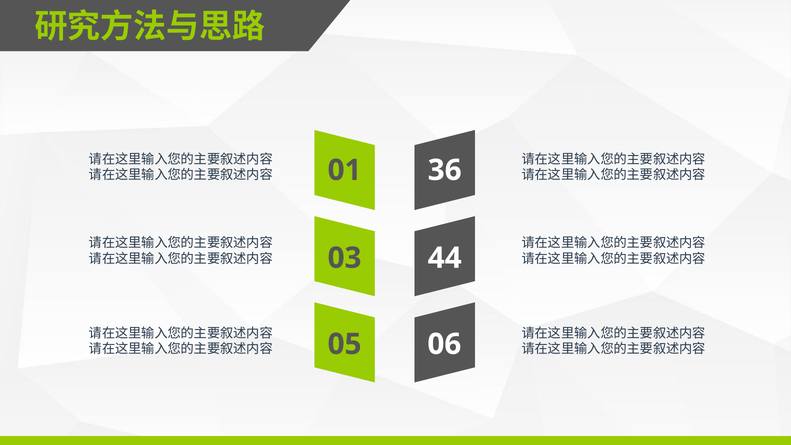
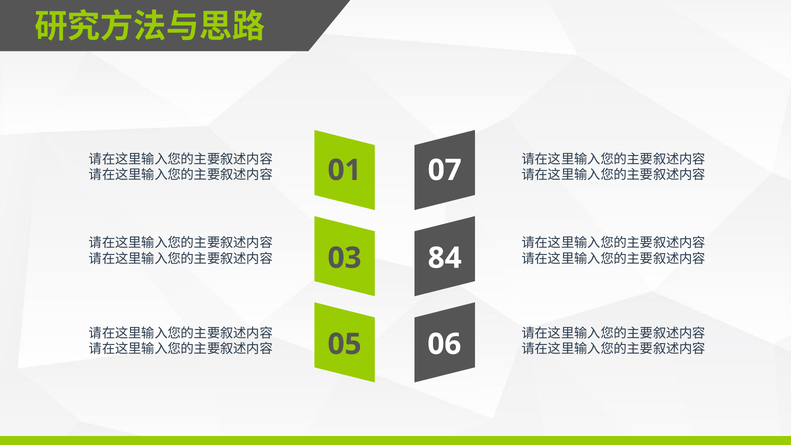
36: 36 -> 07 (445, 170)
44: 44 -> 84 (445, 258)
